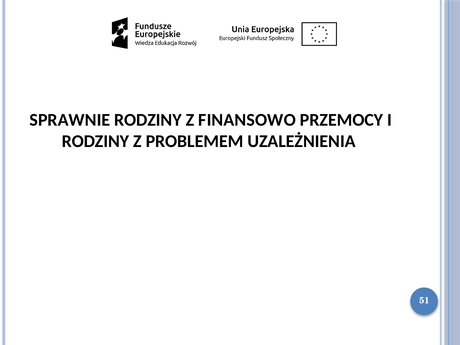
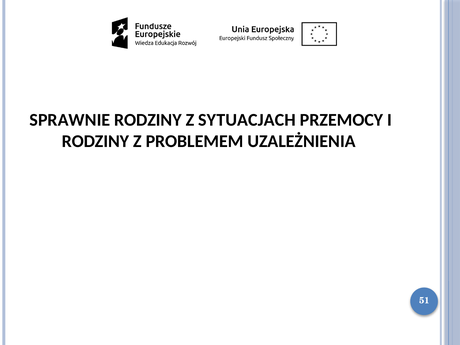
FINANSOWO: FINANSOWO -> SYTUACJACH (247, 120)
